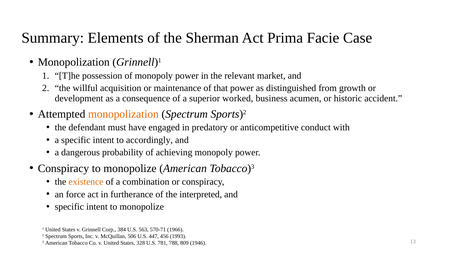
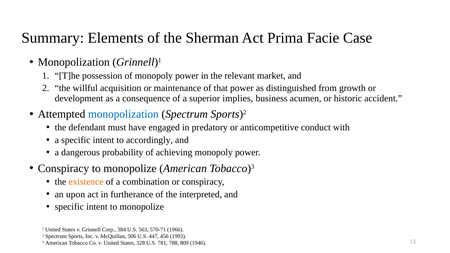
worked: worked -> implies (238, 98)
monopolization colour: orange -> blue (123, 114)
force: force -> upon (76, 194)
